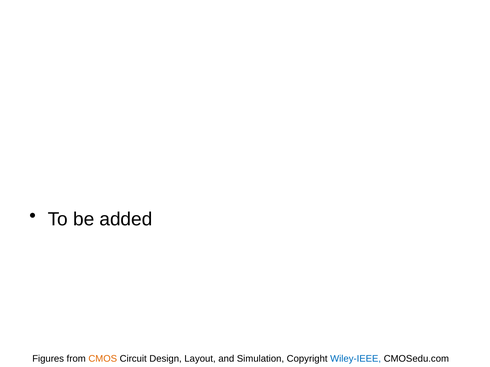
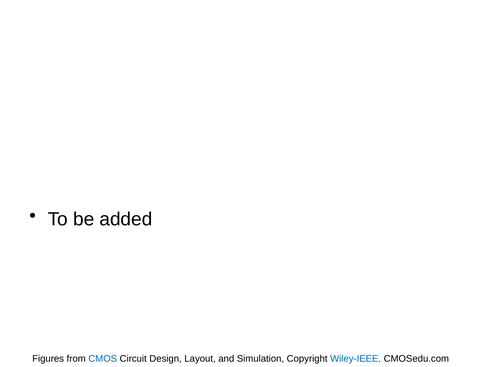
CMOS colour: orange -> blue (103, 359)
